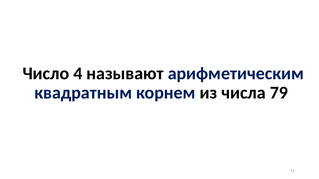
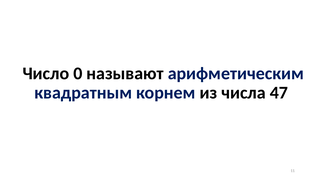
4: 4 -> 0 (78, 74)
79: 79 -> 47 (279, 93)
